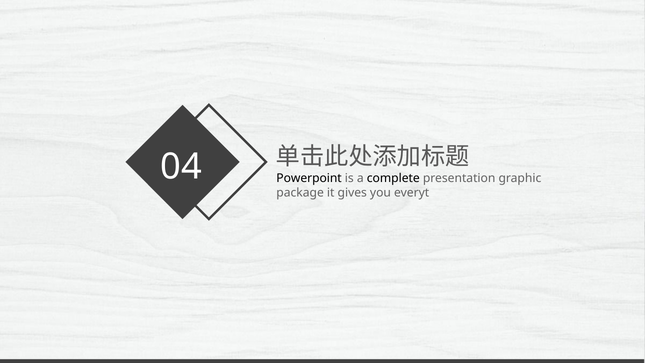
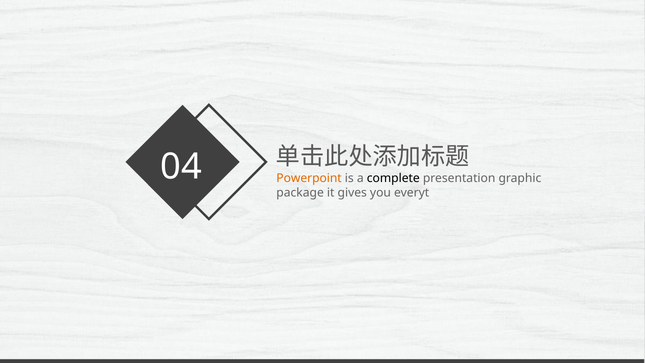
Powerpoint colour: black -> orange (309, 178)
